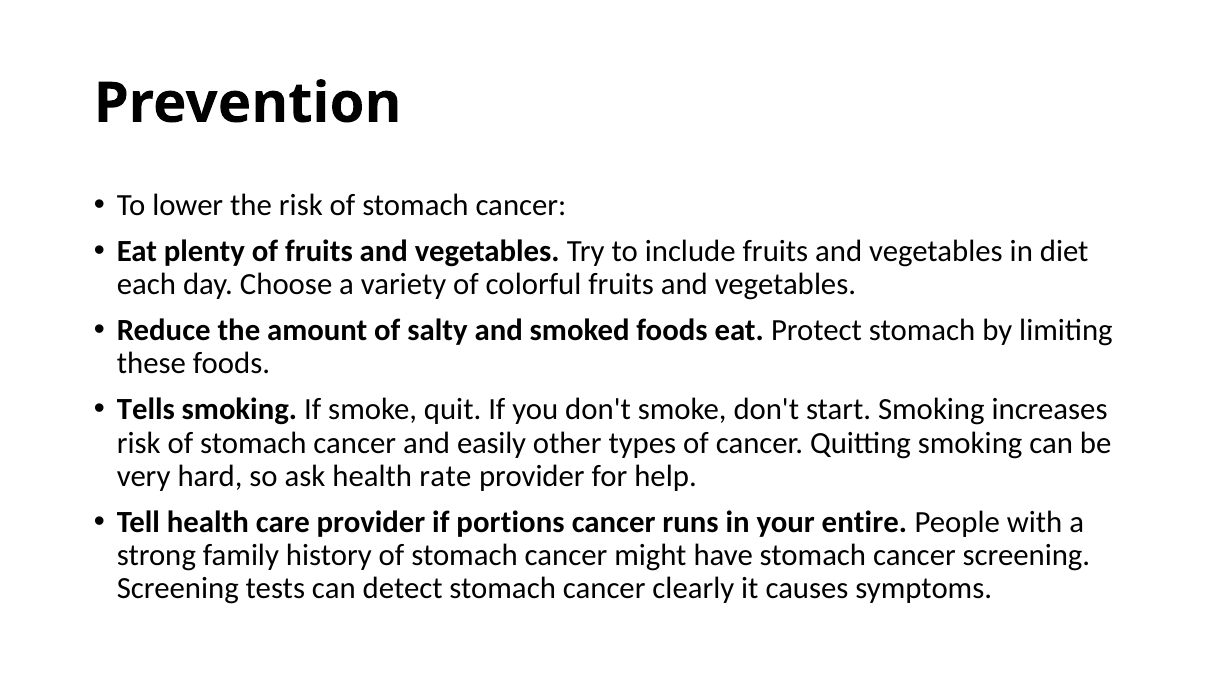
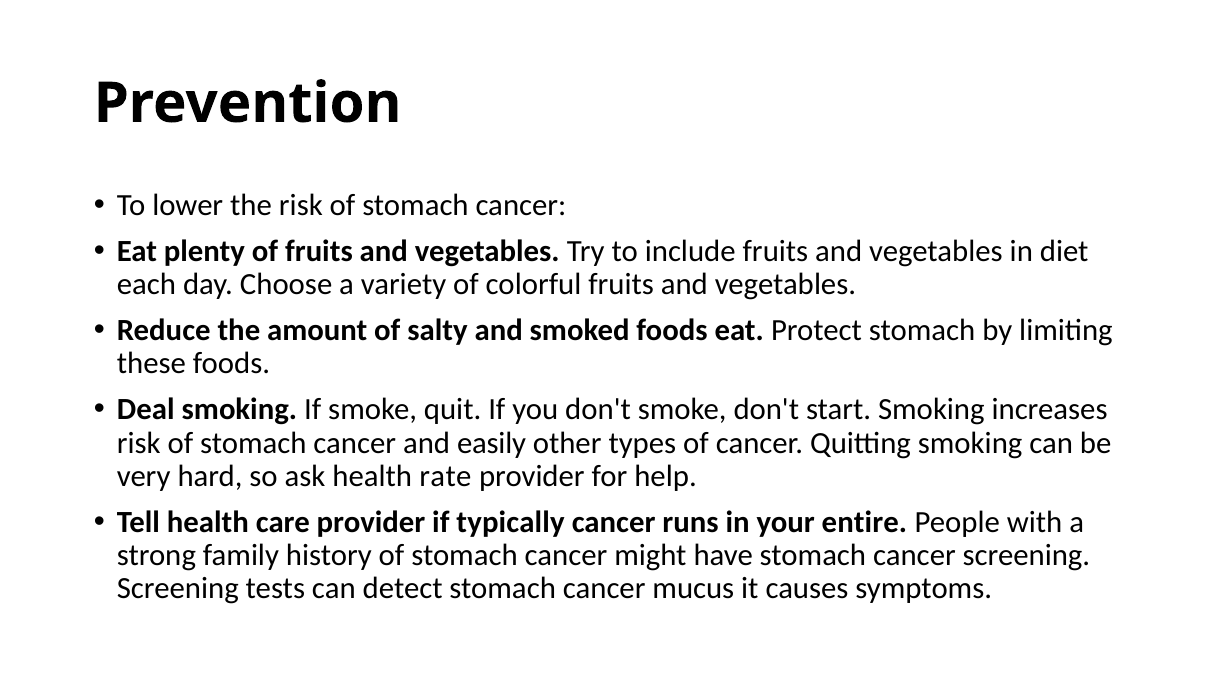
Tells: Tells -> Deal (146, 410)
portions: portions -> typically (511, 522)
clearly: clearly -> mucus (693, 589)
